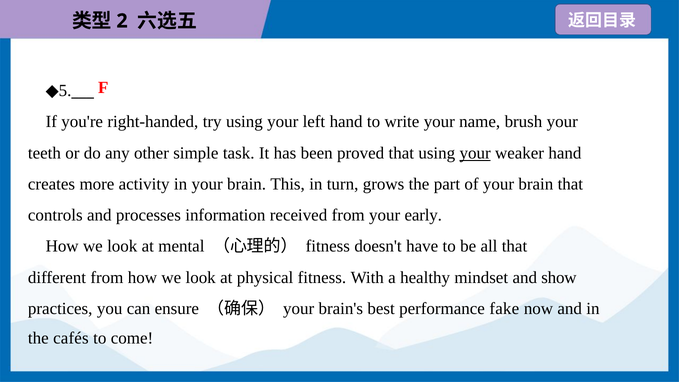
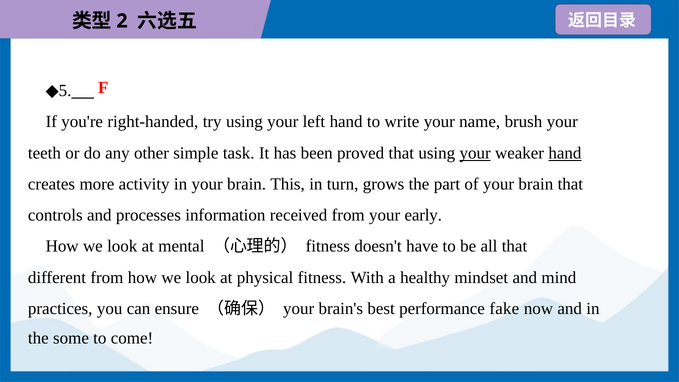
hand underline: none -> present (565, 153)
show: show -> mind (559, 277)
cafés: cafés -> some (71, 338)
